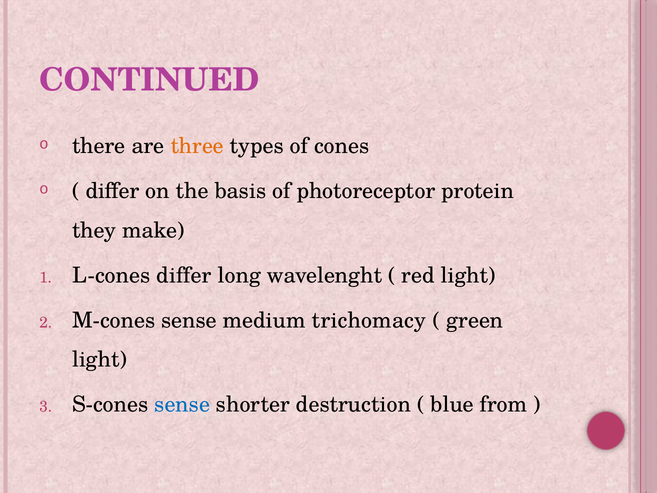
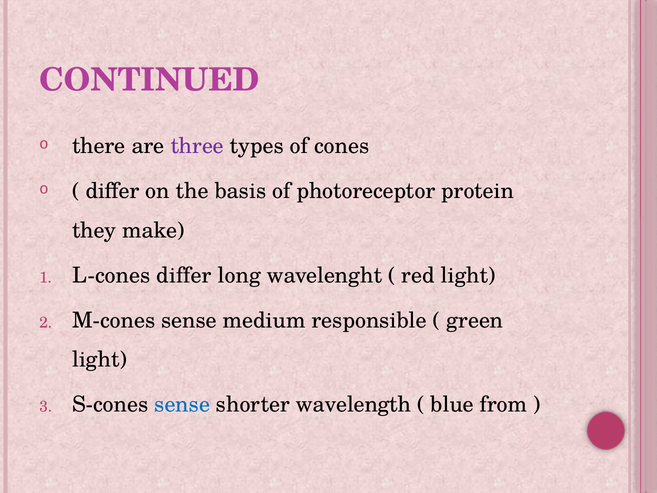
three colour: orange -> purple (197, 146)
trichomacy: trichomacy -> responsible (369, 320)
destruction: destruction -> wavelength (354, 404)
